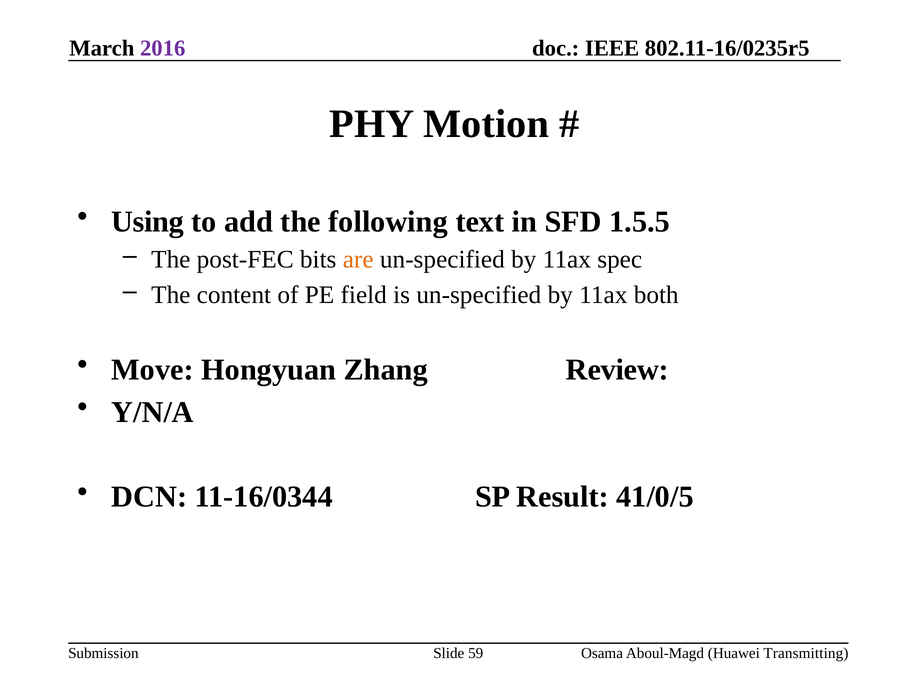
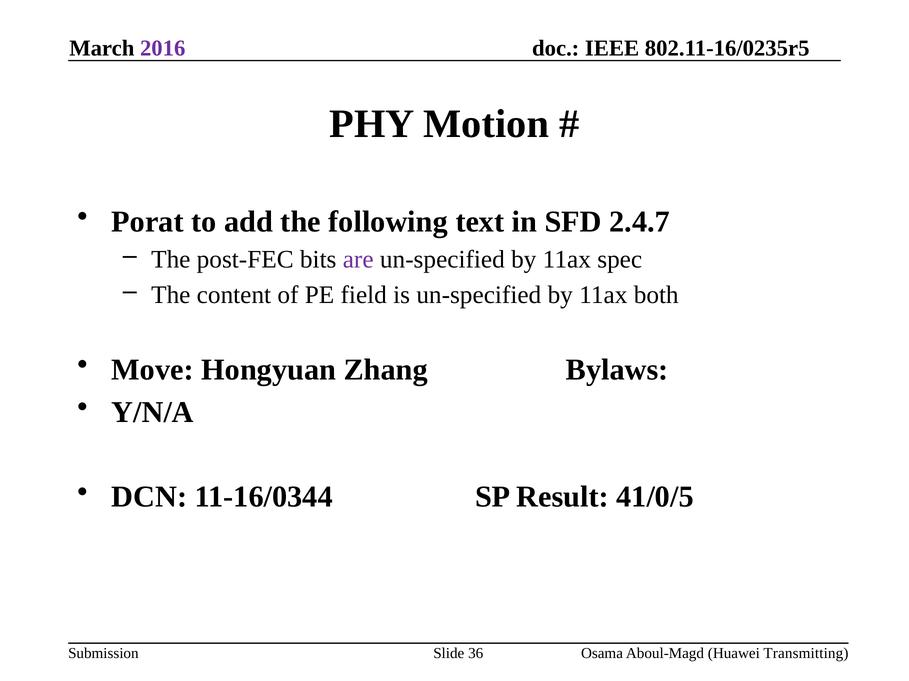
Using: Using -> Porat (148, 222)
1.5.5: 1.5.5 -> 2.4.7 (640, 222)
are colour: orange -> purple (358, 260)
Review: Review -> Bylaws (617, 370)
59: 59 -> 36 (476, 654)
